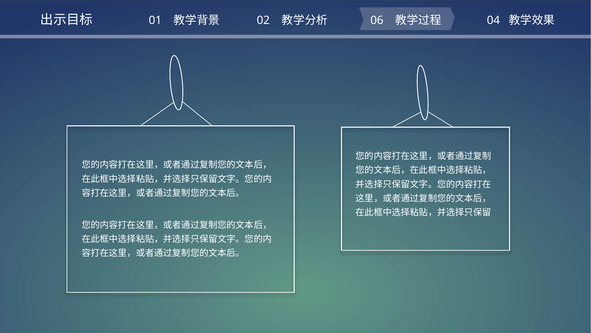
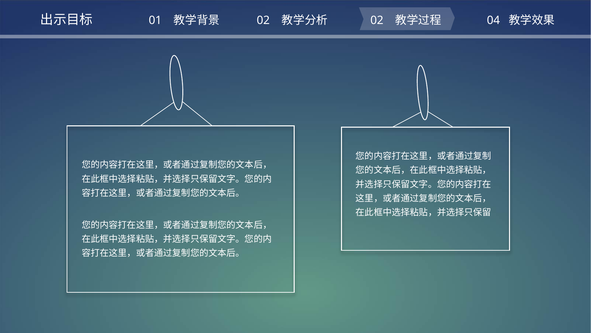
06: 06 -> 02 (377, 20)
